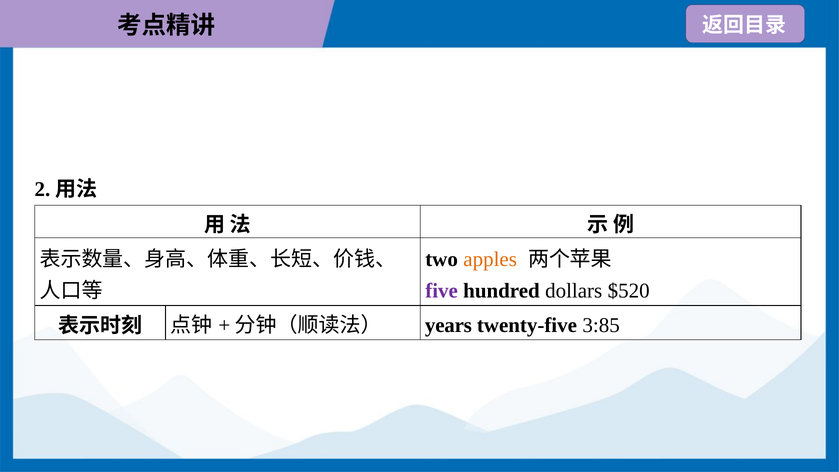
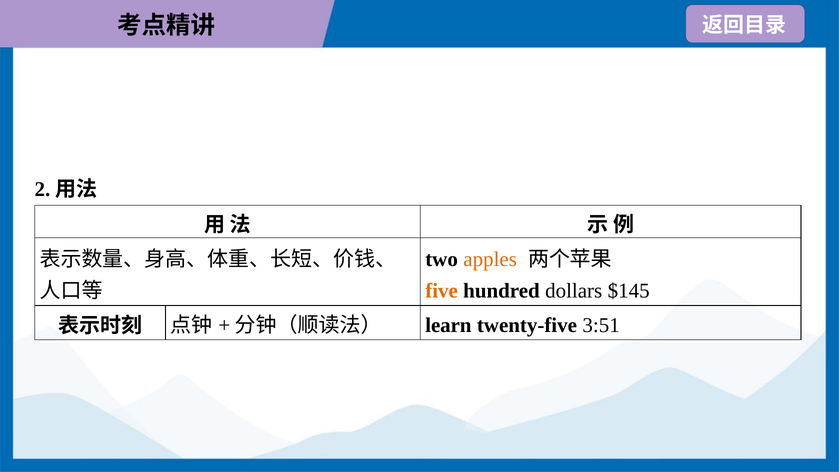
five colour: purple -> orange (442, 291)
$520: $520 -> $145 (629, 291)
years: years -> learn (448, 325)
3:85: 3:85 -> 3:51 (601, 325)
